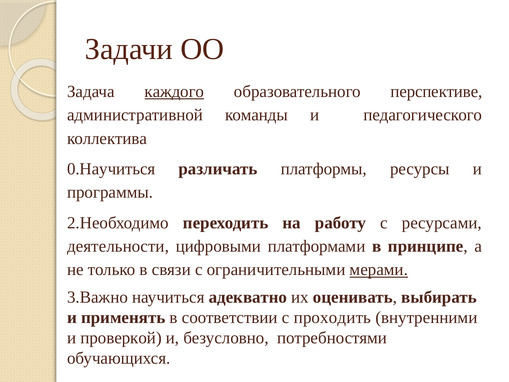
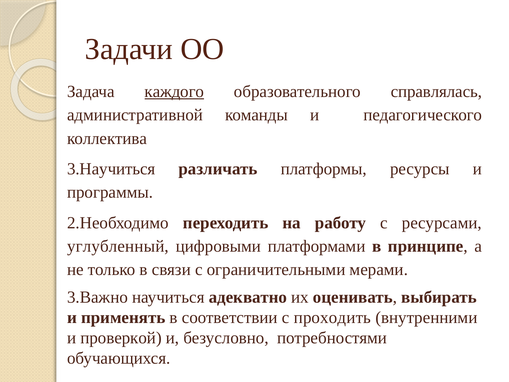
перспективе: перспективе -> справлялась (436, 92)
0.Научиться: 0.Научиться -> 3.Научиться (111, 169)
деятельности: деятельности -> углубленный (118, 246)
мерами underline: present -> none (379, 270)
